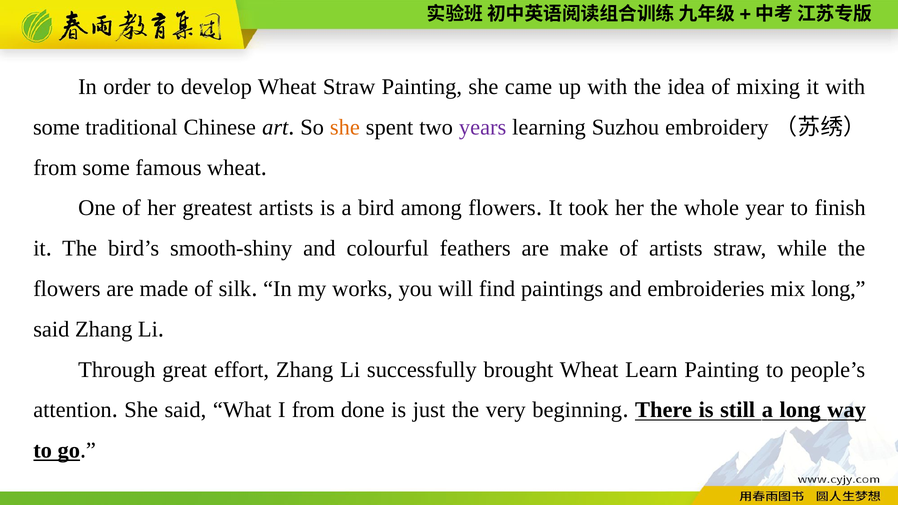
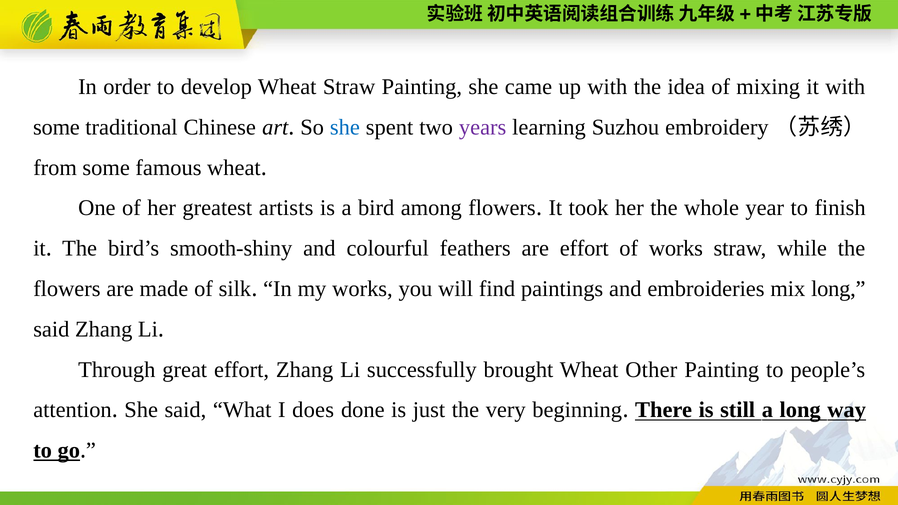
she colour: orange -> blue (345, 127)
are make: make -> effort (584, 249)
of artists: artists -> works (676, 249)
Learn: Learn -> Other (651, 370)
I from: from -> does (313, 410)
